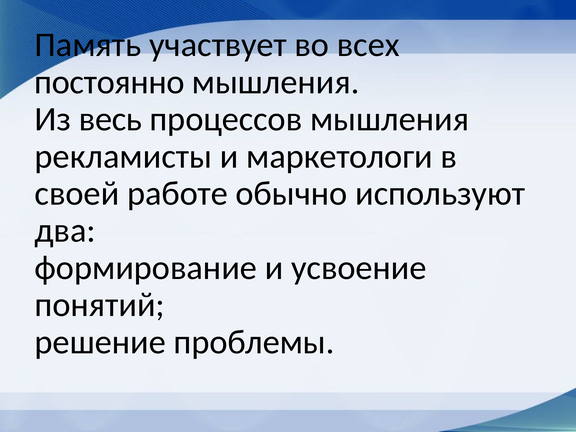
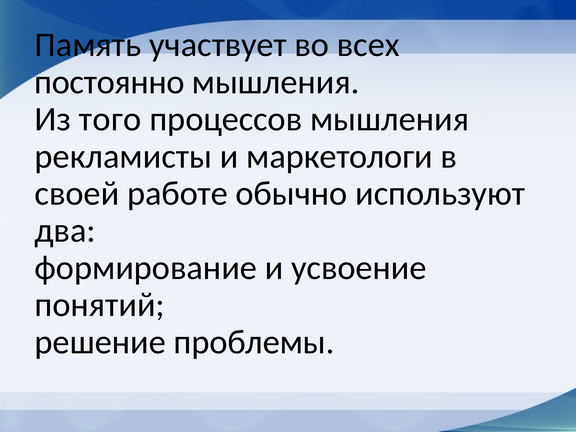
весь: весь -> того (110, 119)
